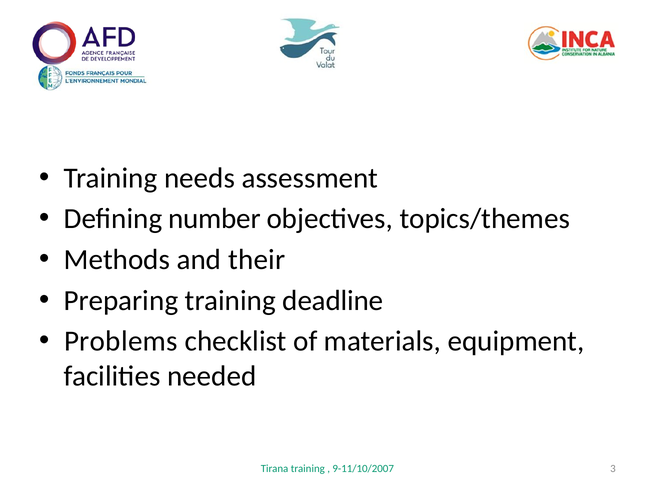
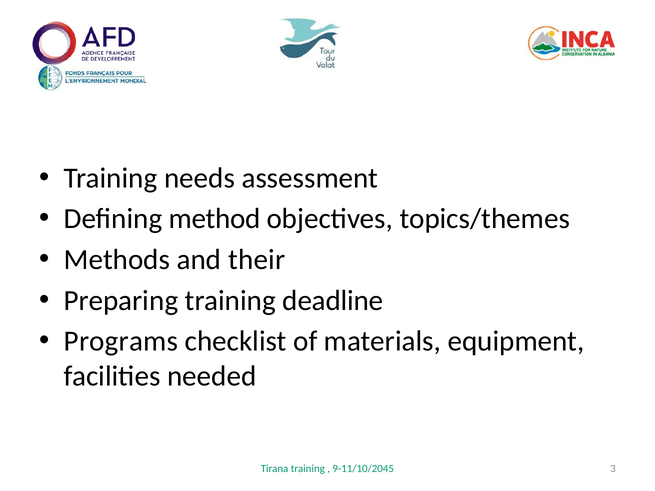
number: number -> method (215, 219)
Problems: Problems -> Programs (121, 341)
9-11/10/2007: 9-11/10/2007 -> 9-11/10/2045 (363, 469)
